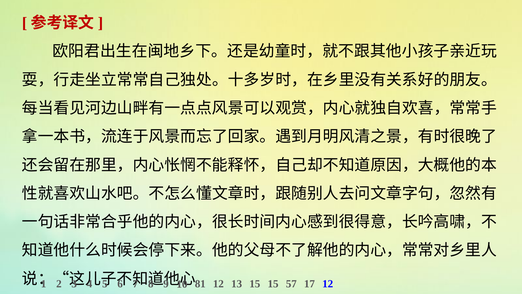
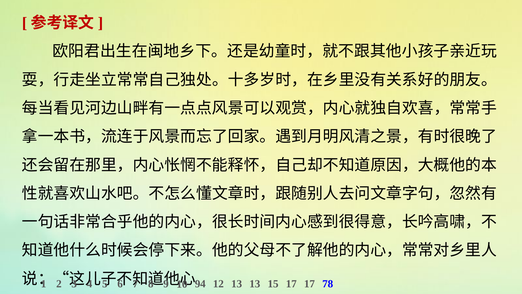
81: 81 -> 94 (200, 284)
13 15: 15 -> 13 (255, 284)
15 57: 57 -> 17 (291, 284)
17 12: 12 -> 78 (328, 284)
